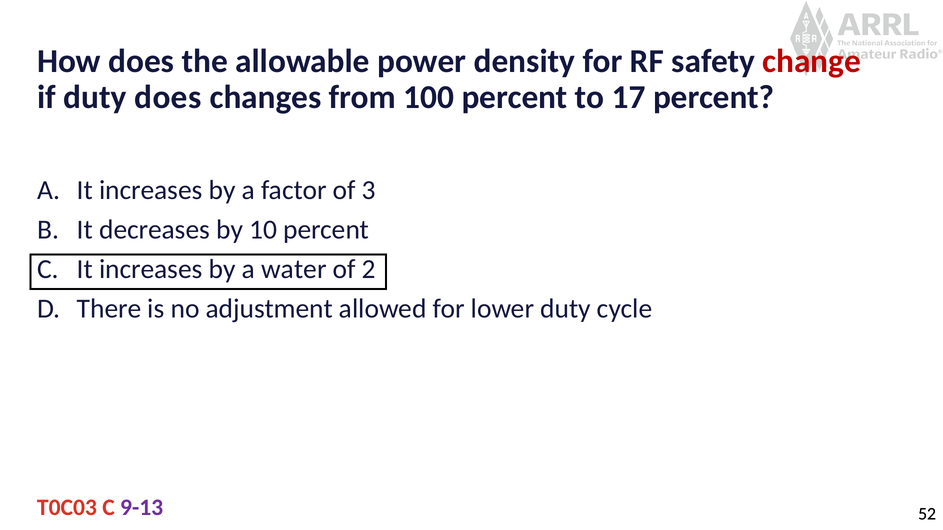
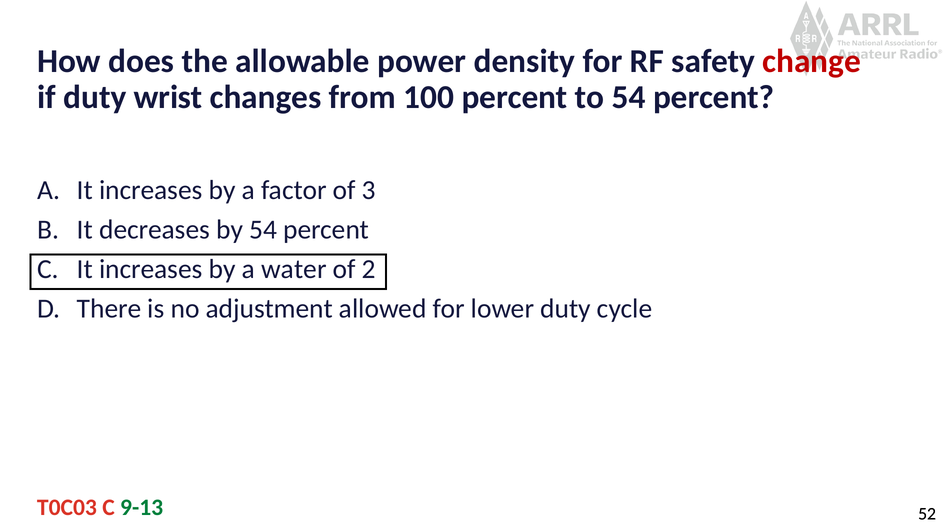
duty does: does -> wrist (168, 97)
to 17: 17 -> 54 (629, 97)
by 10: 10 -> 54 (263, 230)
9-13 colour: purple -> green (142, 508)
